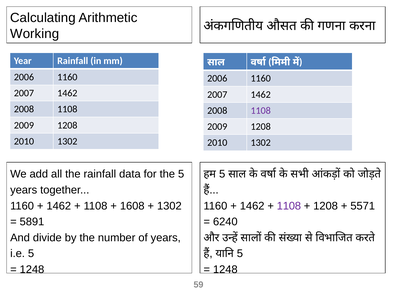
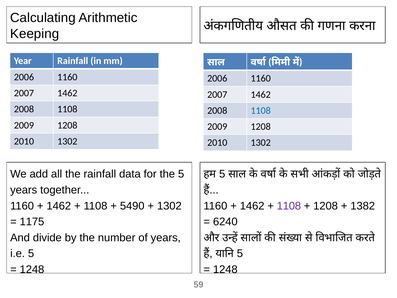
Working: Working -> Keeping (35, 34)
1108 colour: purple -> blue (261, 110)
1608: 1608 -> 5490 (132, 206)
5571: 5571 -> 1382 (363, 206)
5891: 5891 -> 1175 (32, 222)
